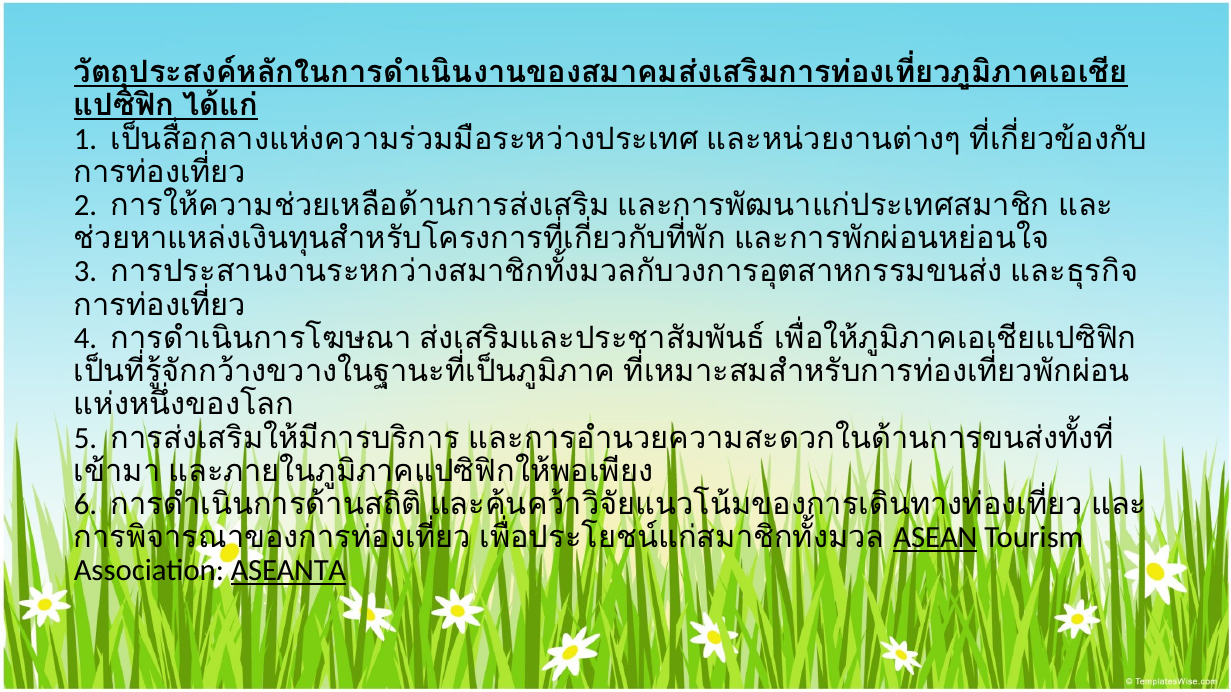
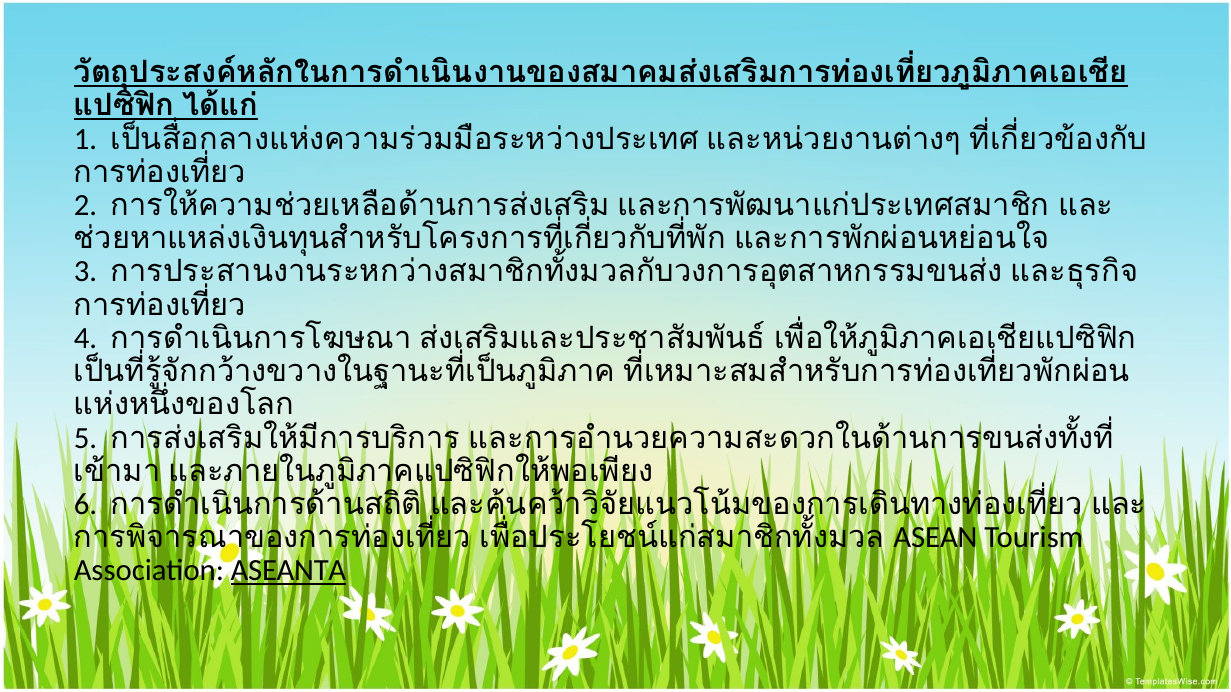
ASEAN underline: present -> none (935, 538)
